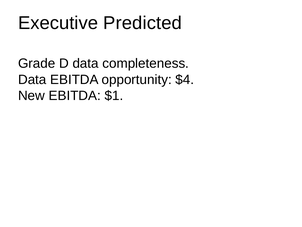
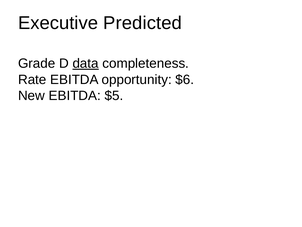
data underline: none -> present (86, 63)
Data: Data -> Rate (32, 79)
$4: $4 -> $6 (185, 79)
$1: $1 -> $5 (114, 96)
